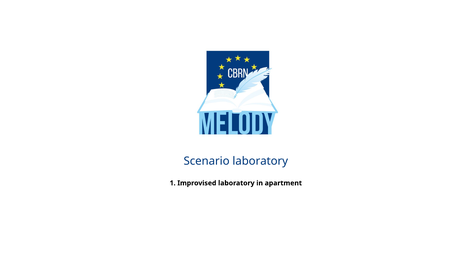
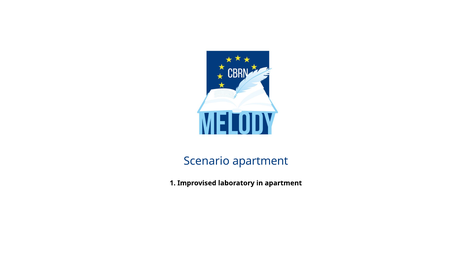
Scenario laboratory: laboratory -> apartment (260, 161)
